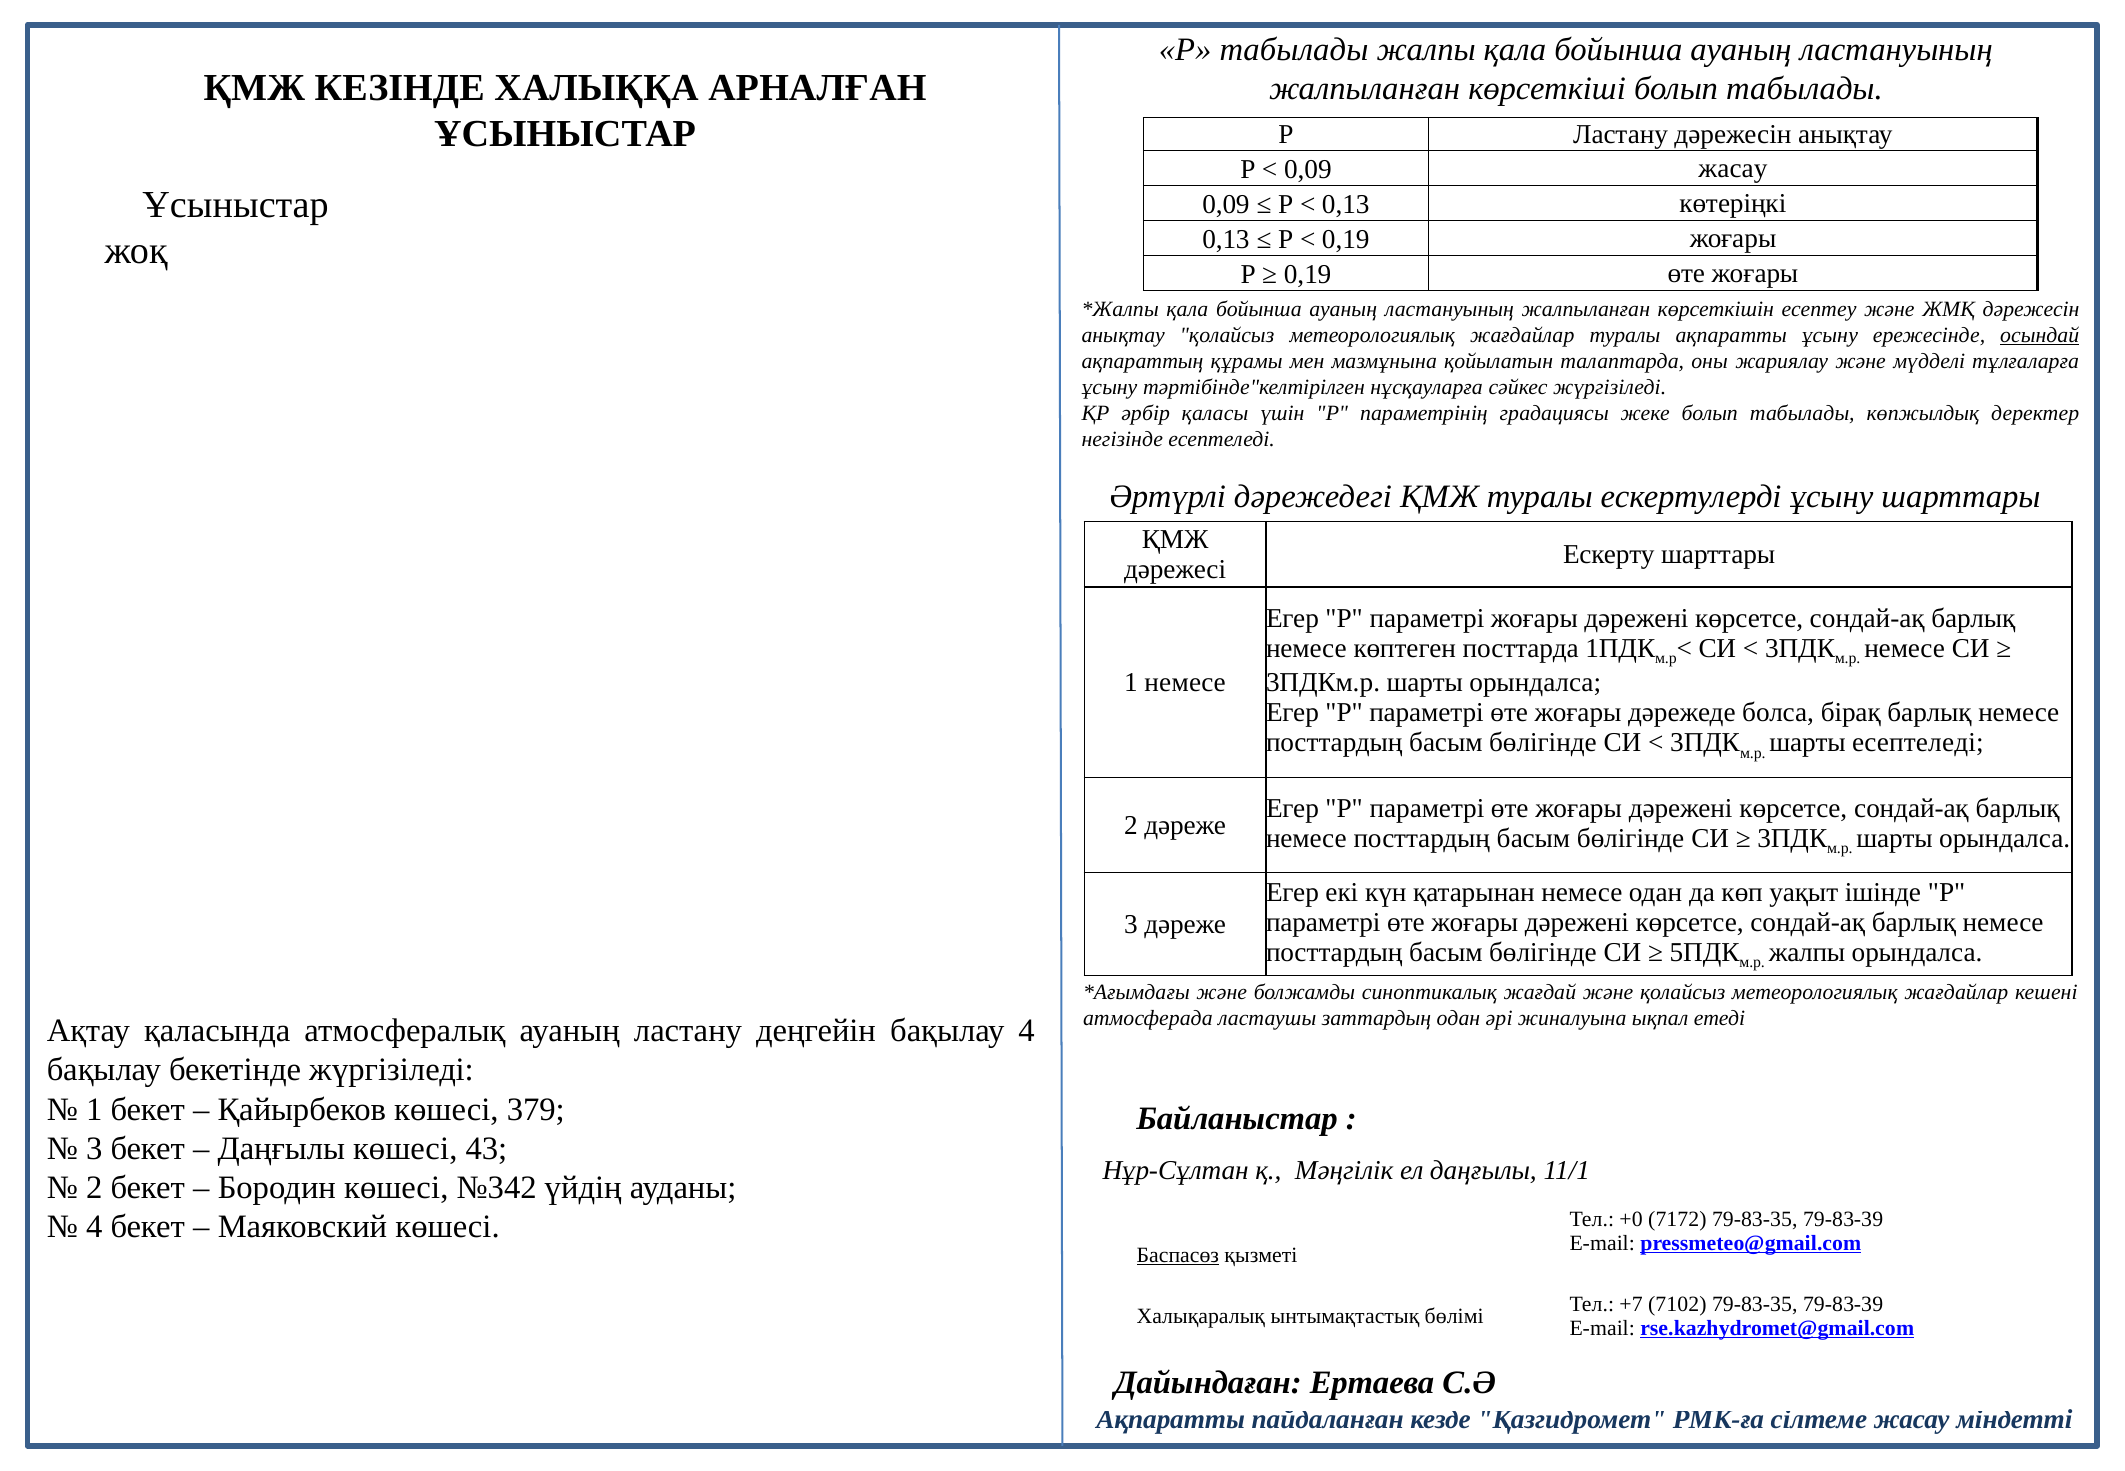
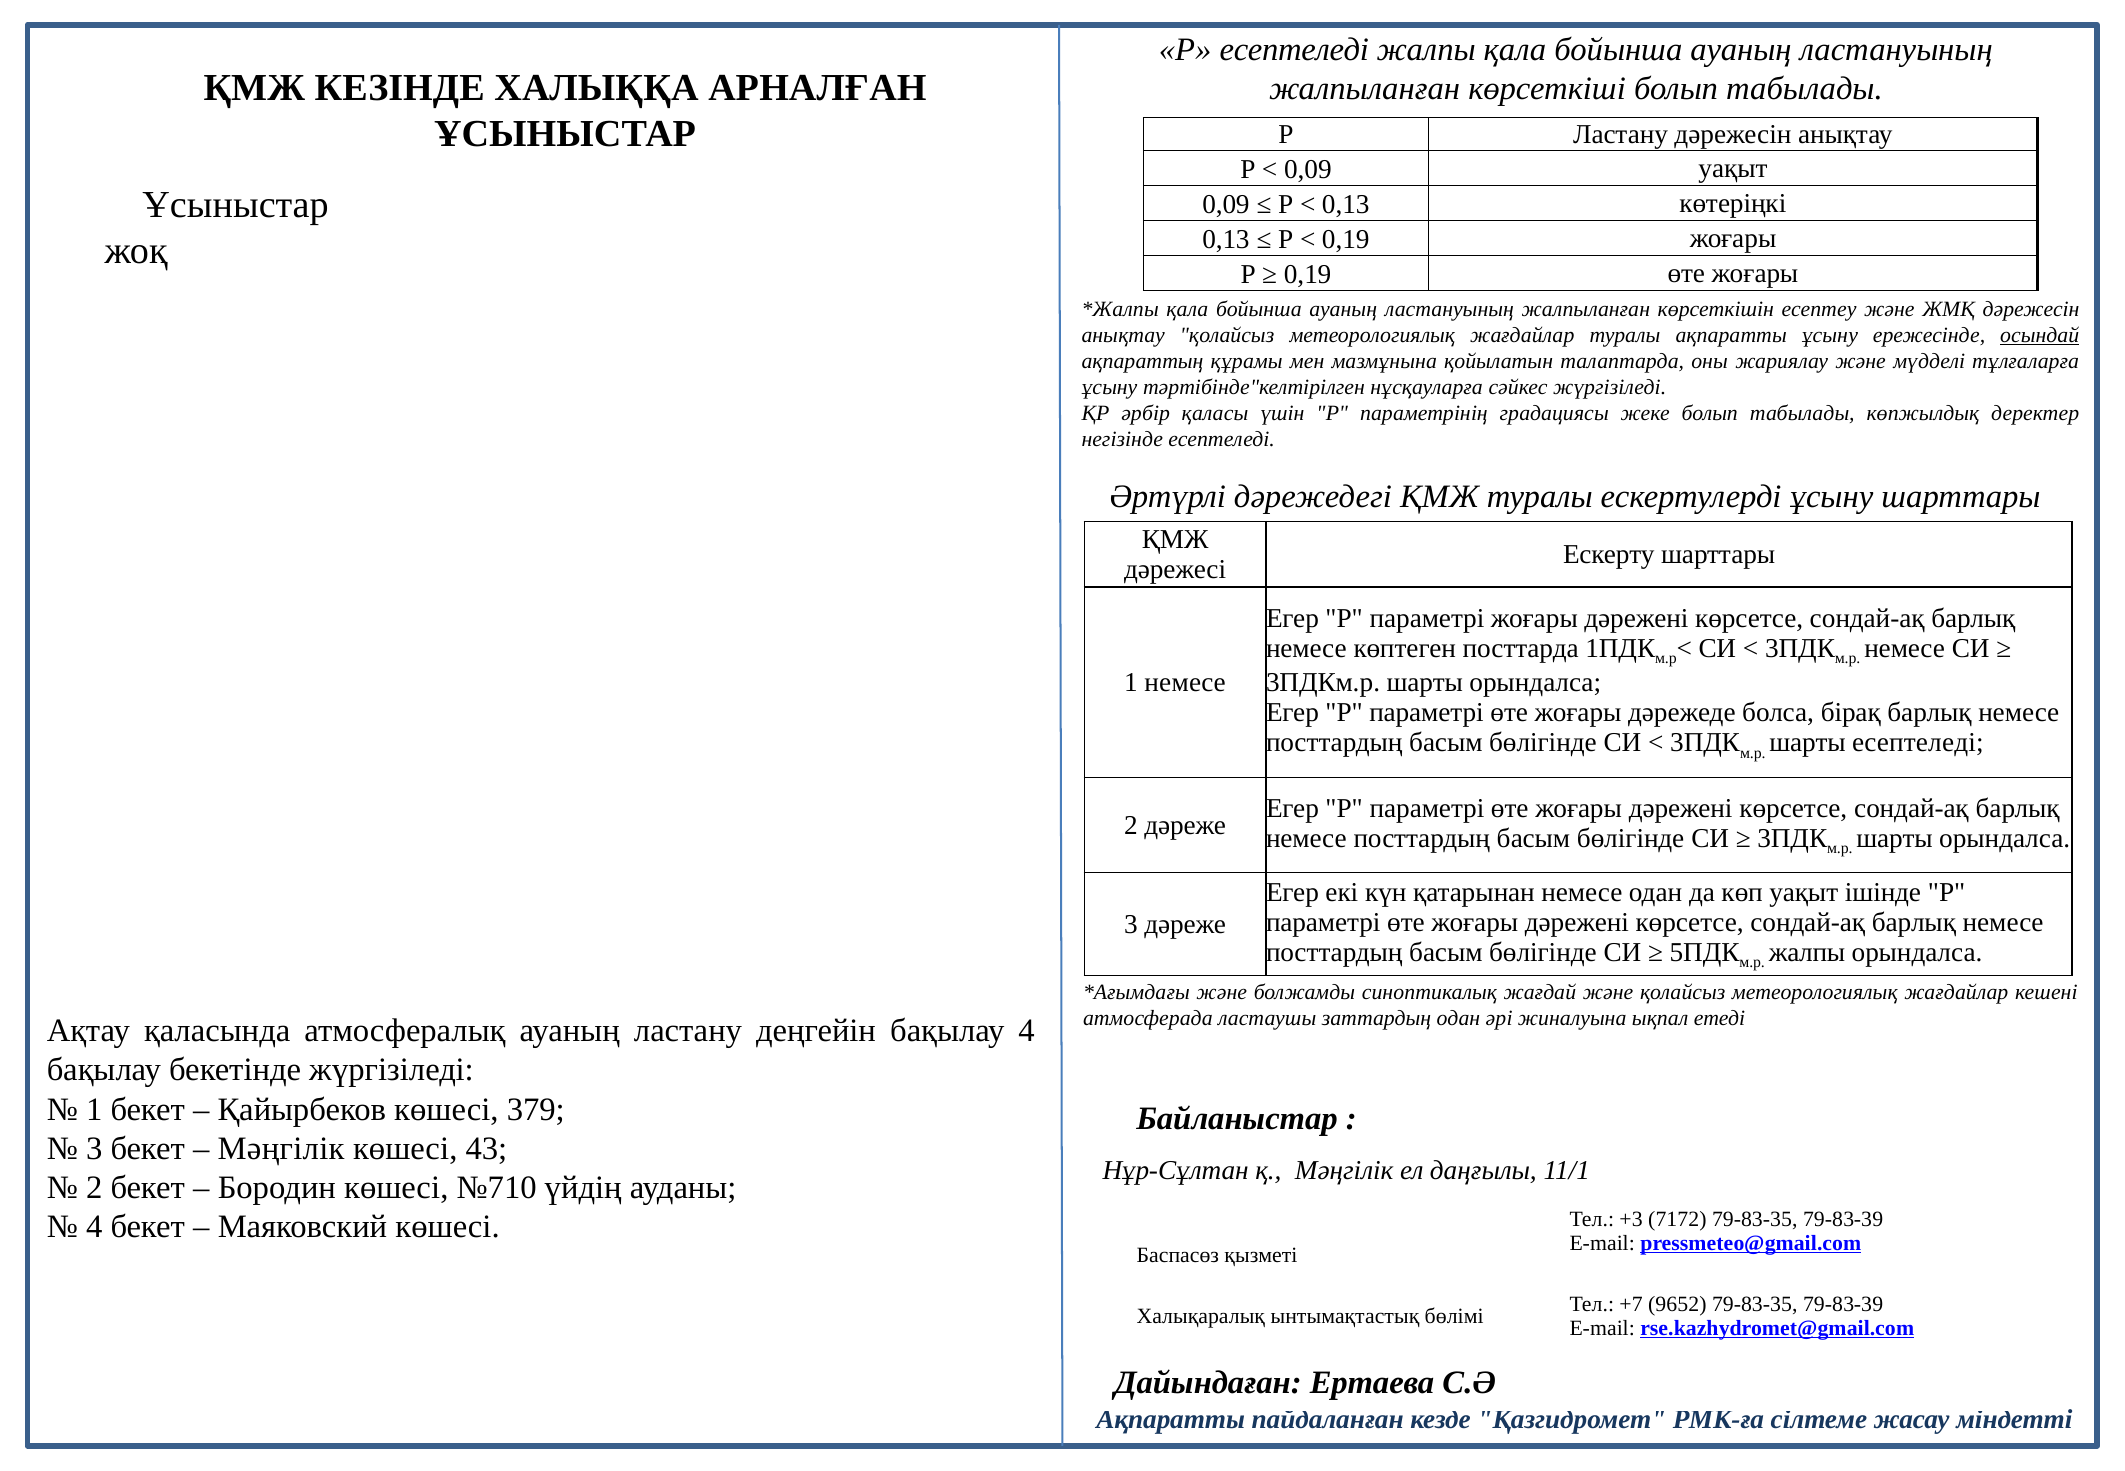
Р табылады: табылады -> есептеледі (1294, 50)
0,09 жасау: жасау -> уақыт (1733, 168)
Даңғылы: Даңғылы -> Мәңгілік (281, 1149)
№342: №342 -> №710 (497, 1188)
+0: +0 -> +3 (1631, 1219)
Баспасөз underline: present -> none (1178, 1256)
7102: 7102 -> 9652 (1677, 1304)
